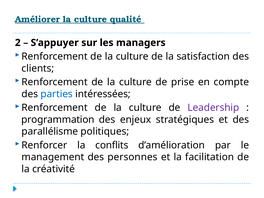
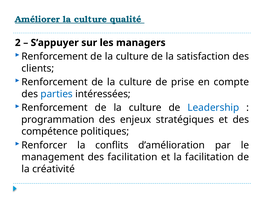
Leadership colour: purple -> blue (213, 108)
parallélisme: parallélisme -> compétence (50, 131)
des personnes: personnes -> facilitation (133, 157)
